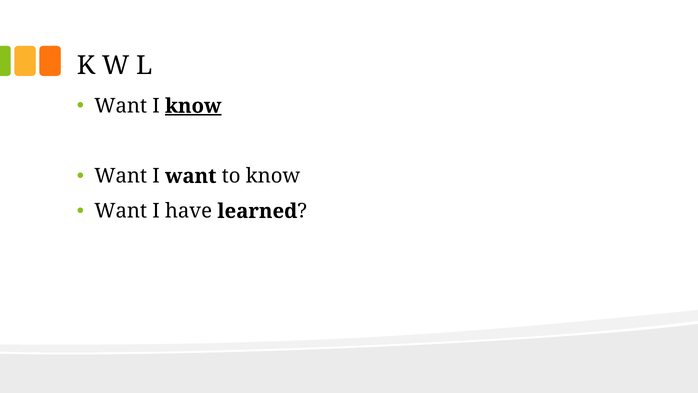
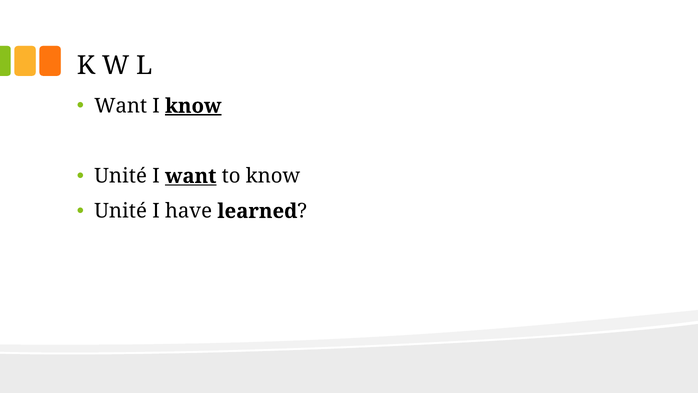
Want: Want -> Unité (121, 176)
want underline: none -> present (191, 176)
Want: Want -> Unité (121, 211)
